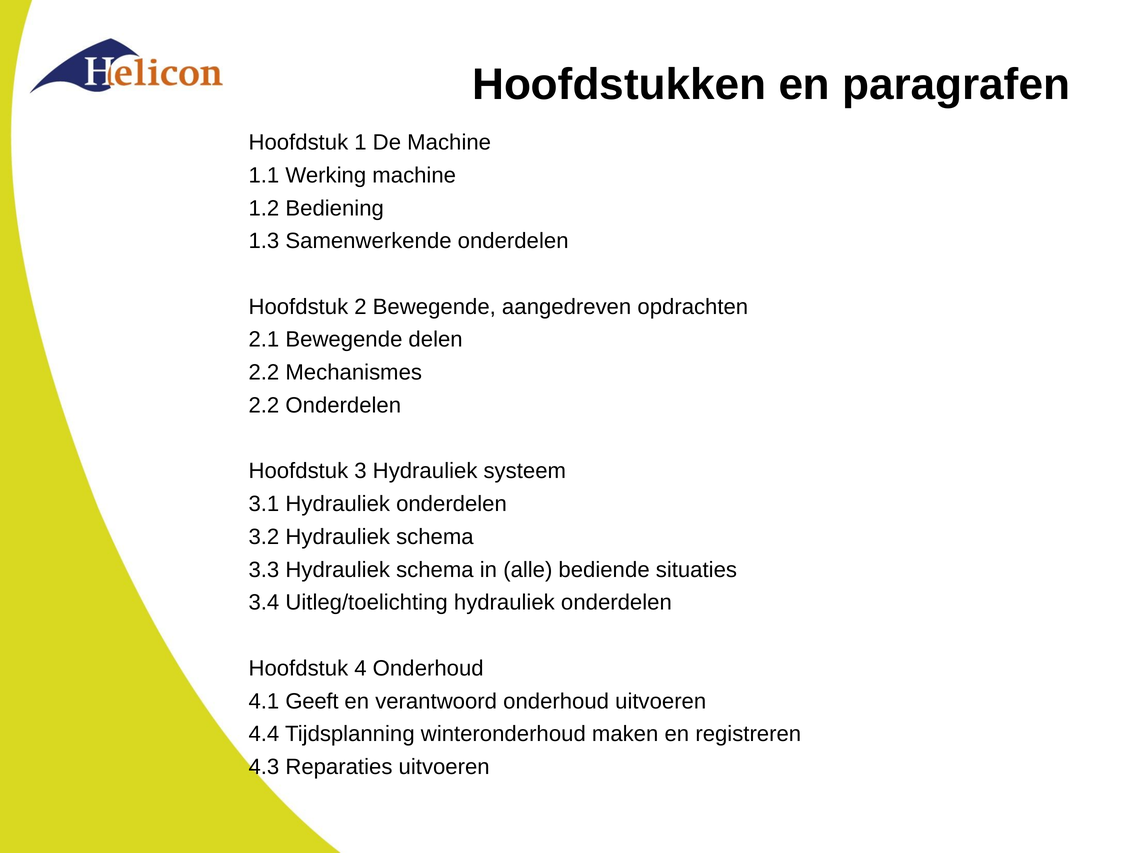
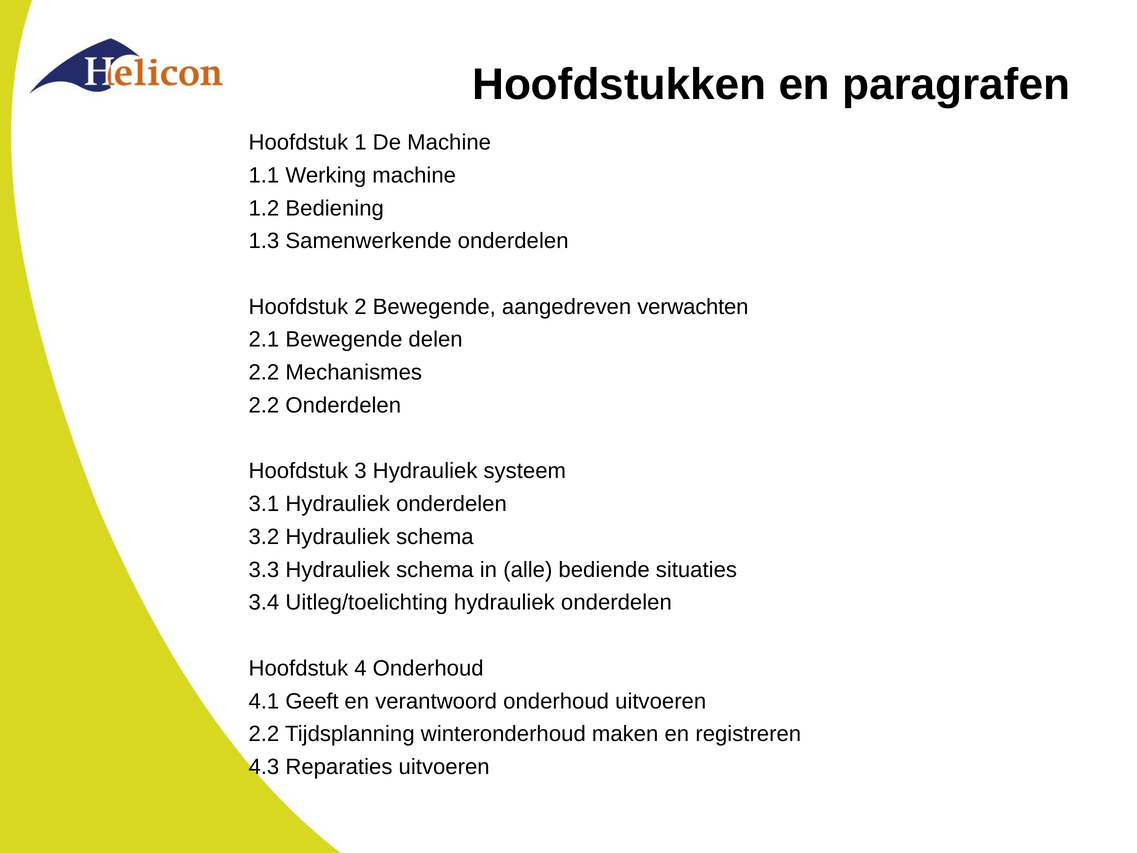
opdrachten: opdrachten -> verwachten (693, 307)
4.4: 4.4 -> 2.2 (264, 734)
